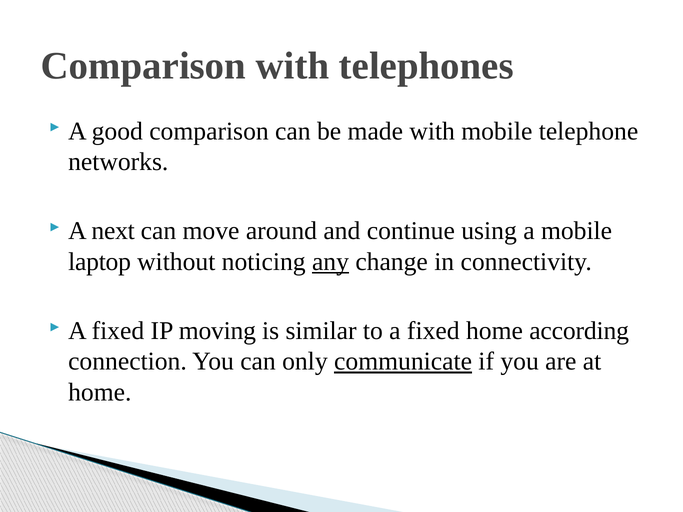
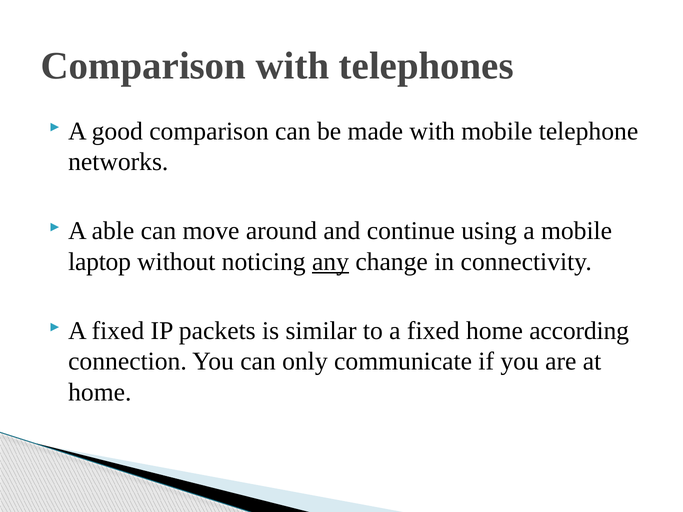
next: next -> able (113, 231)
moving: moving -> packets (217, 331)
communicate underline: present -> none (403, 362)
